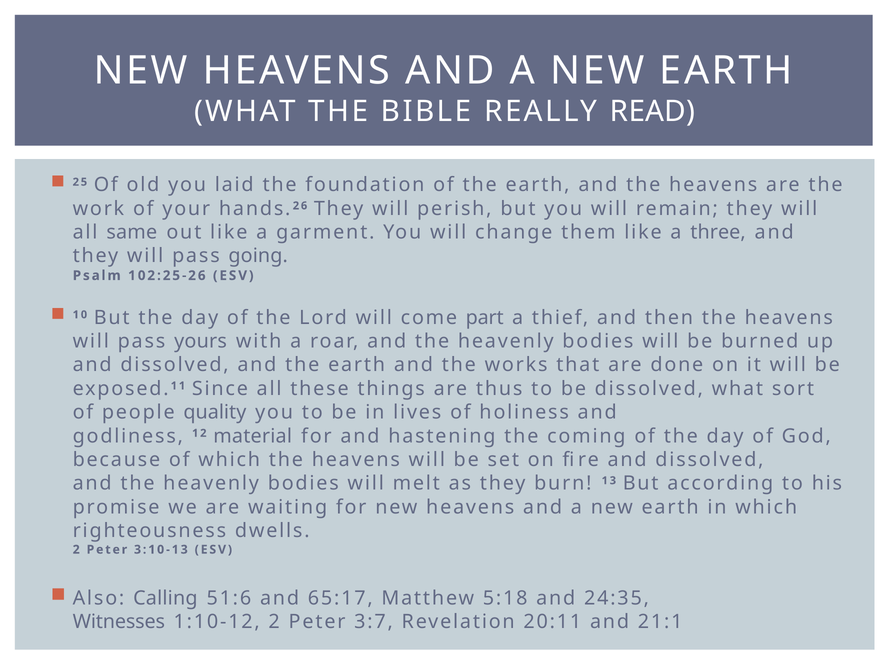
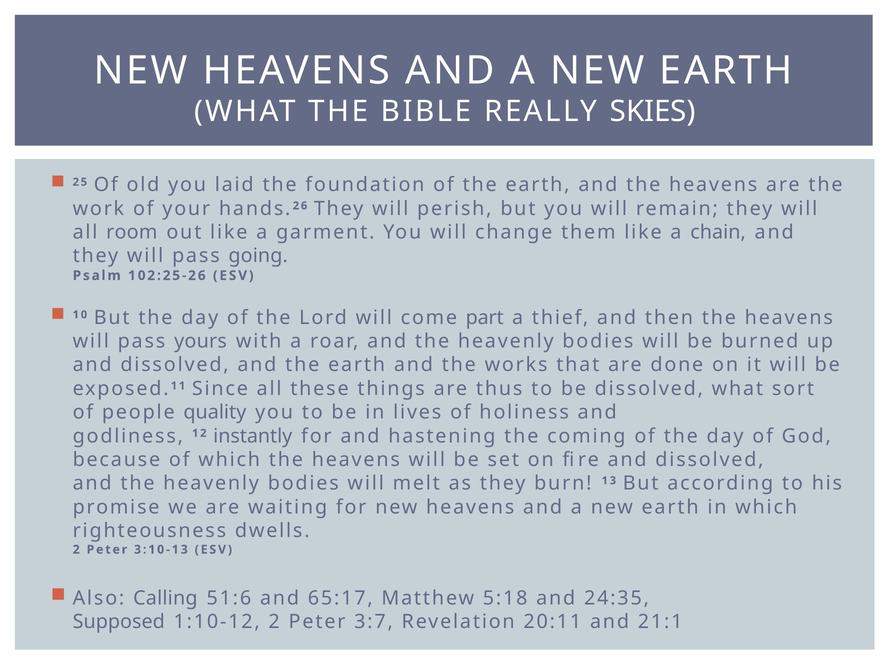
READ: READ -> SKIES (653, 112)
same: same -> room (132, 232)
three: three -> chain (718, 232)
material: material -> instantly (253, 436)
Witnesses: Witnesses -> Supposed (119, 622)
